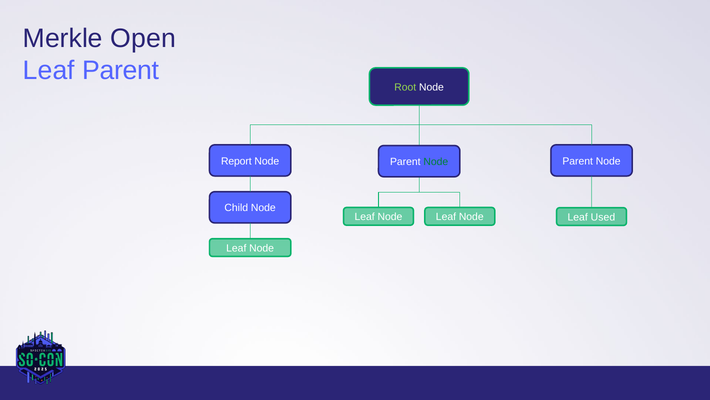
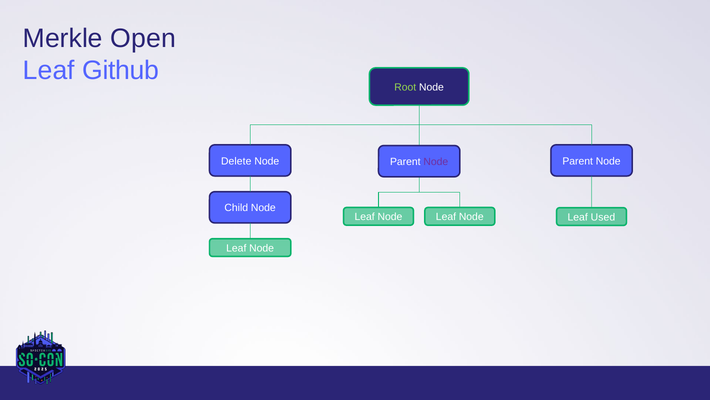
Leaf Parent: Parent -> Github (121, 70)
Report: Report -> Delete (236, 161)
Node colour: green -> purple (436, 162)
